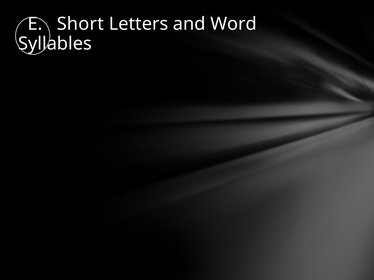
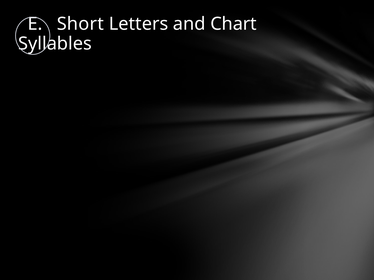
Word: Word -> Chart (234, 24)
